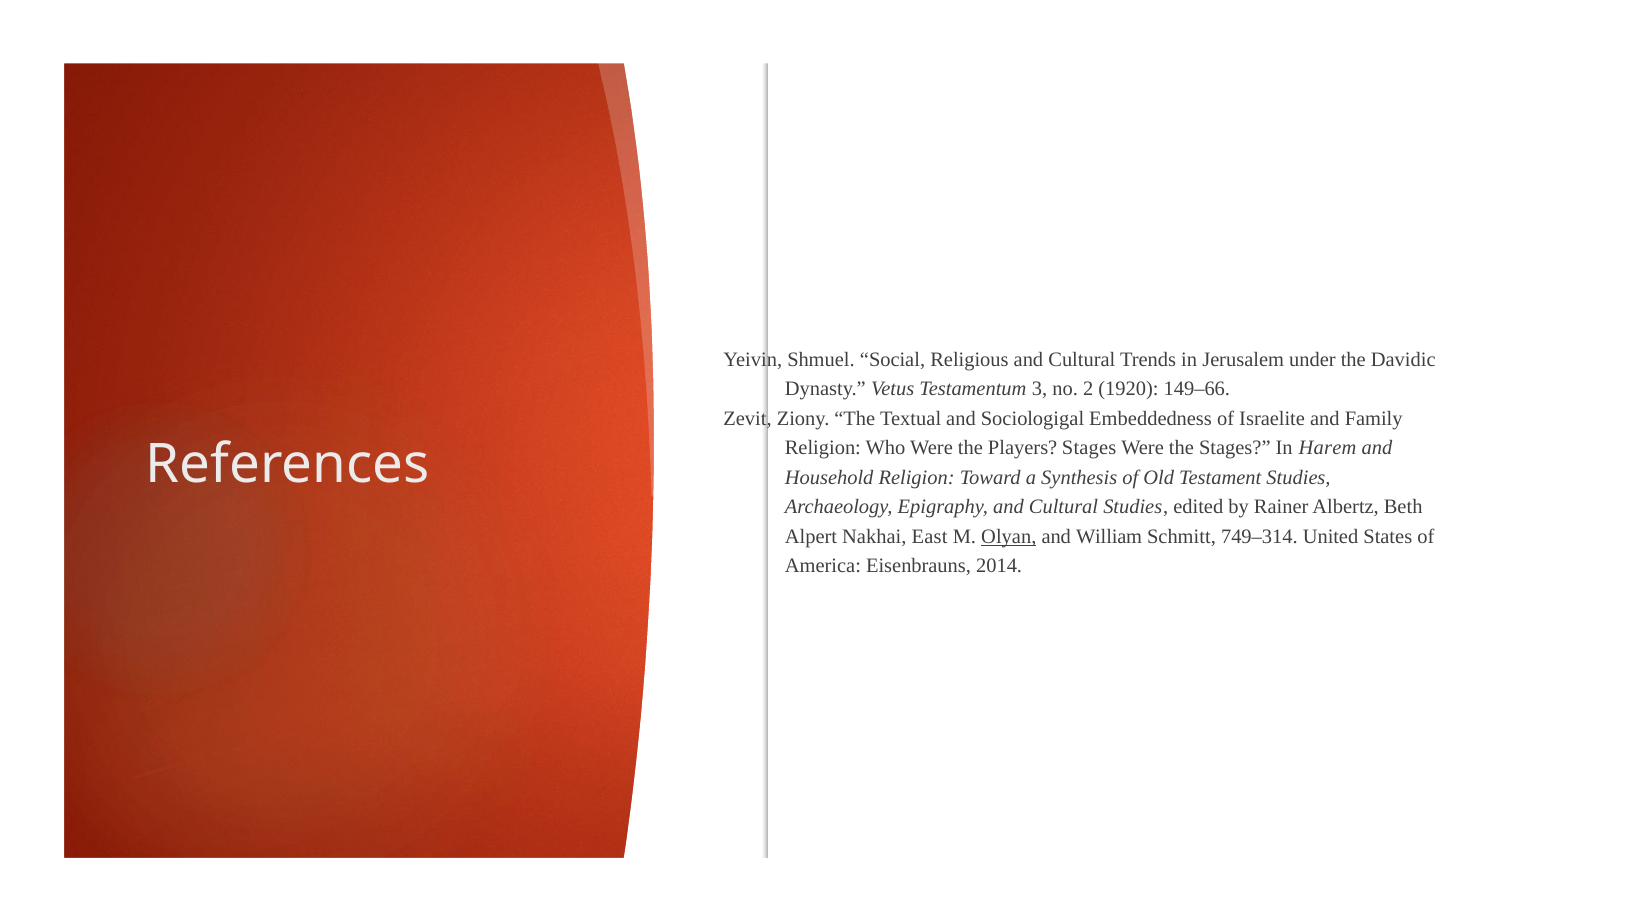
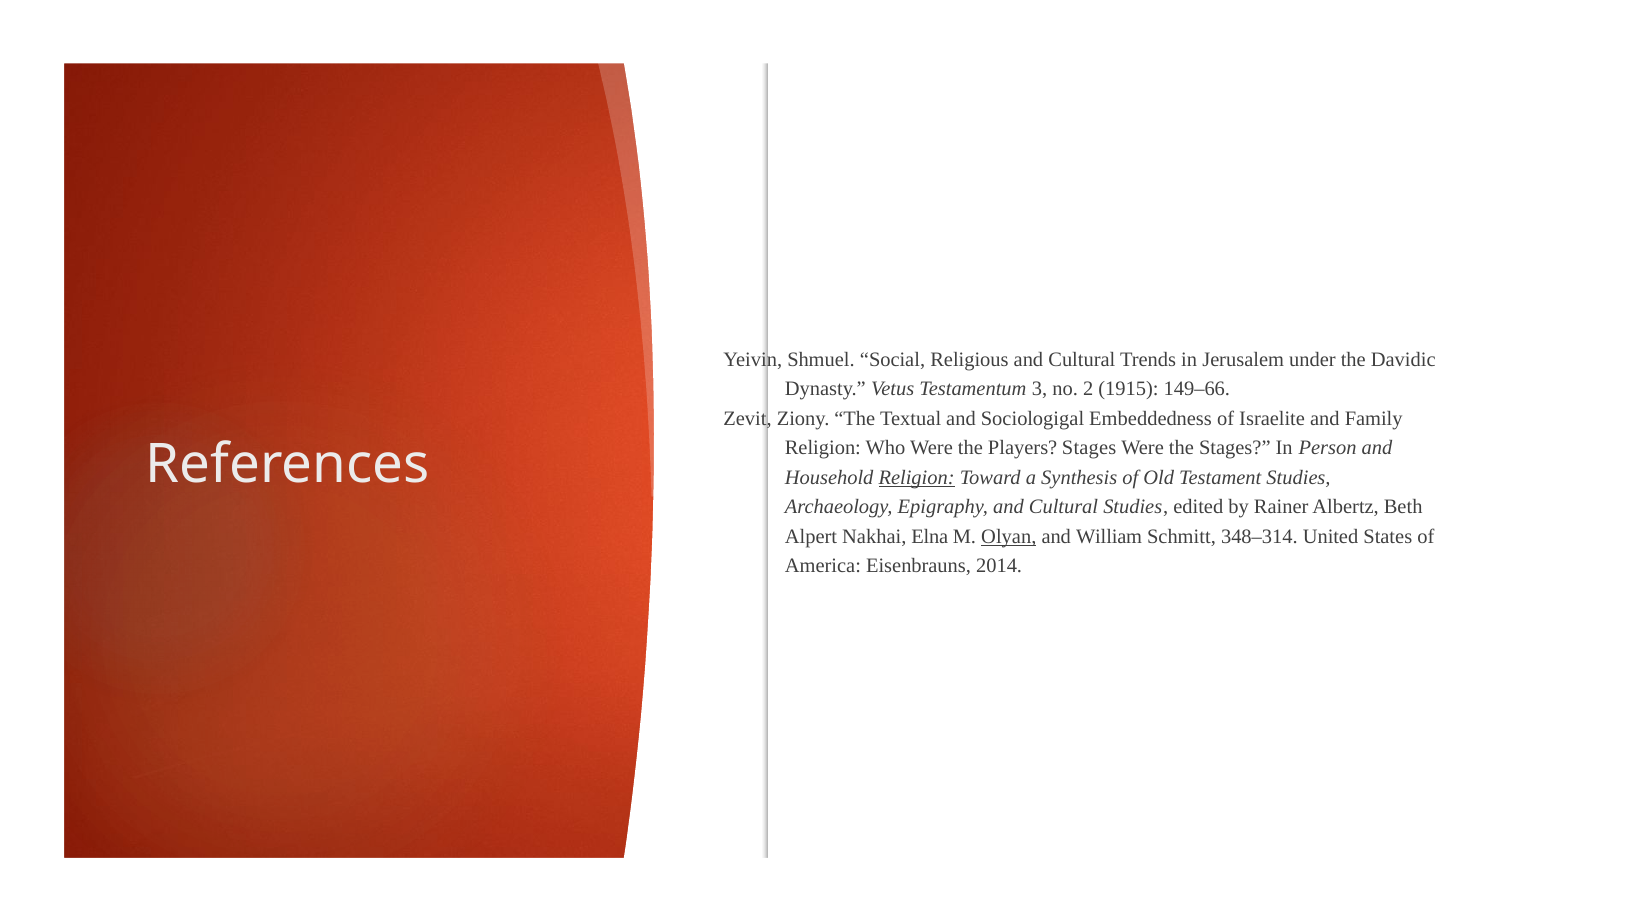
1920: 1920 -> 1915 (1128, 389)
Harem: Harem -> Person (1328, 448)
Religion underline: none -> present (917, 478)
East: East -> Elna (930, 537)
749–314: 749–314 -> 348–314 (1259, 537)
